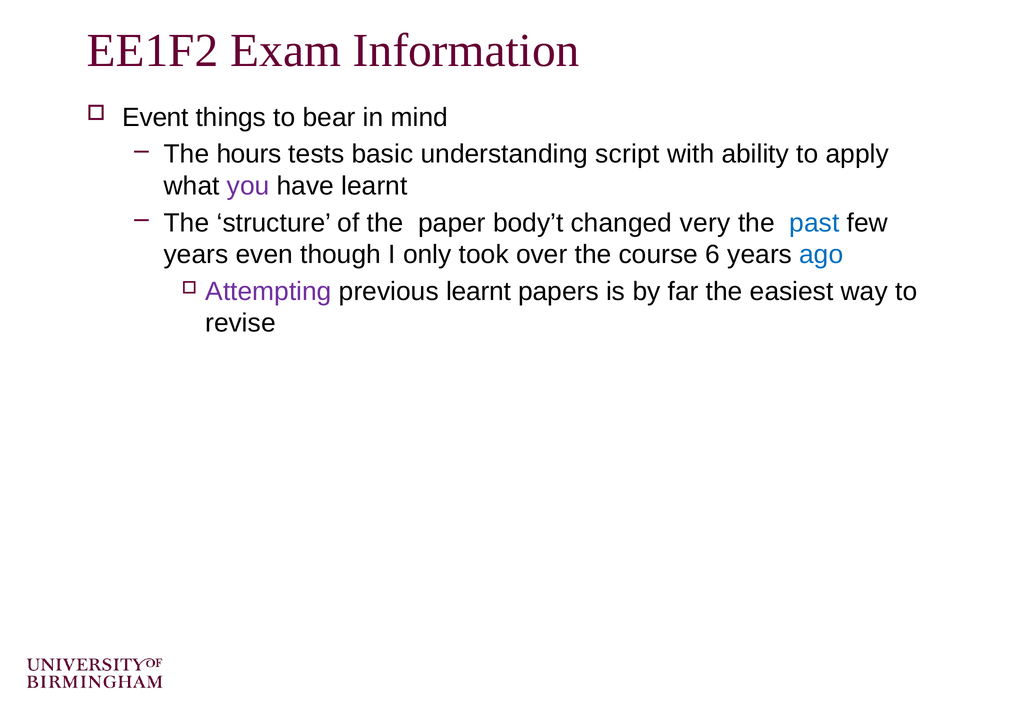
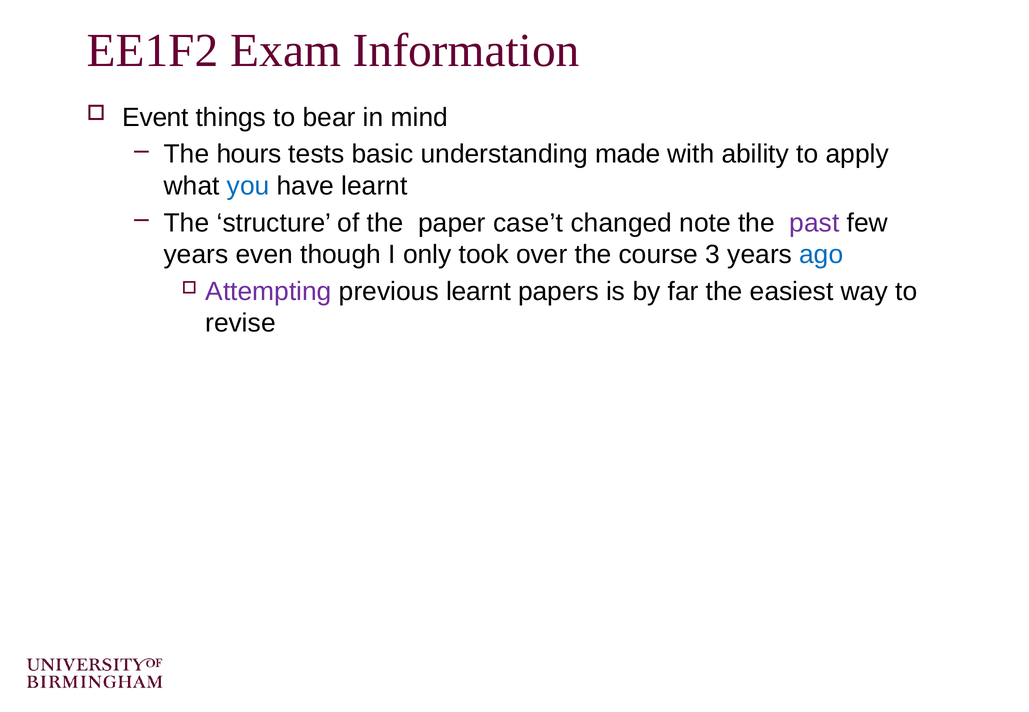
script: script -> made (628, 154)
you colour: purple -> blue (248, 186)
body’t: body’t -> case’t (528, 223)
very: very -> note (705, 223)
past colour: blue -> purple (814, 223)
6: 6 -> 3 (713, 255)
